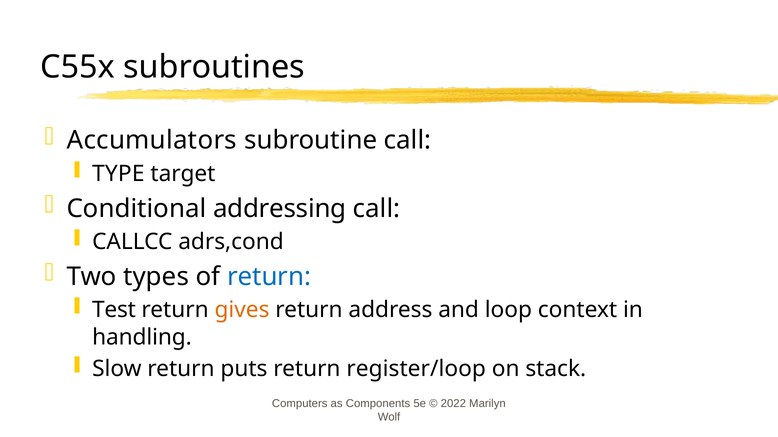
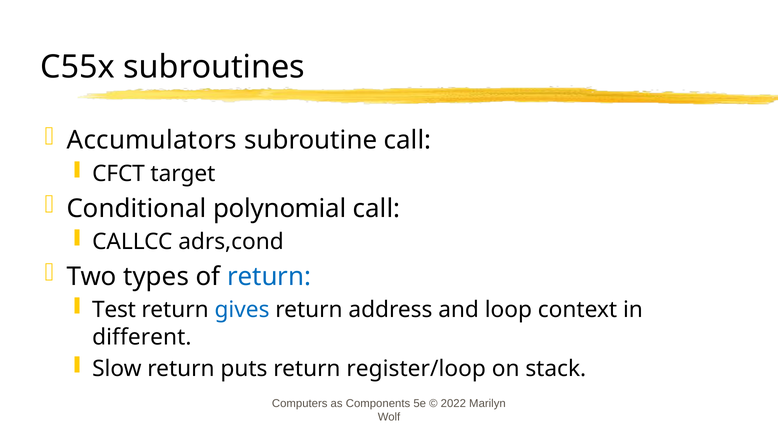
TYPE: TYPE -> CFCT (118, 174)
addressing: addressing -> polynomial (280, 209)
gives colour: orange -> blue (242, 310)
handling: handling -> different (142, 338)
